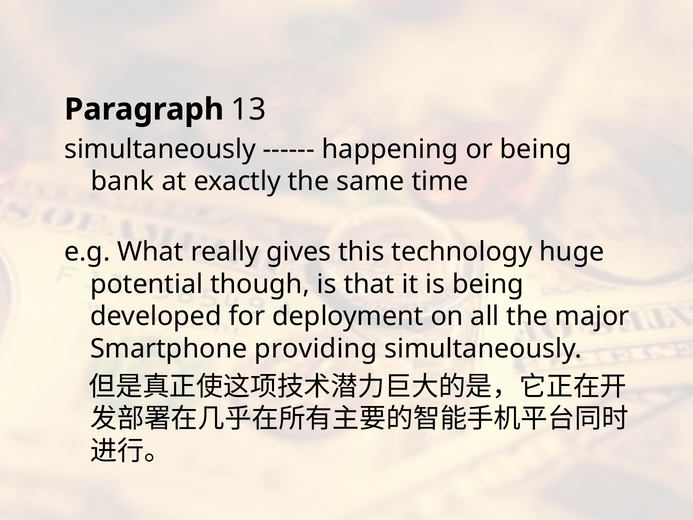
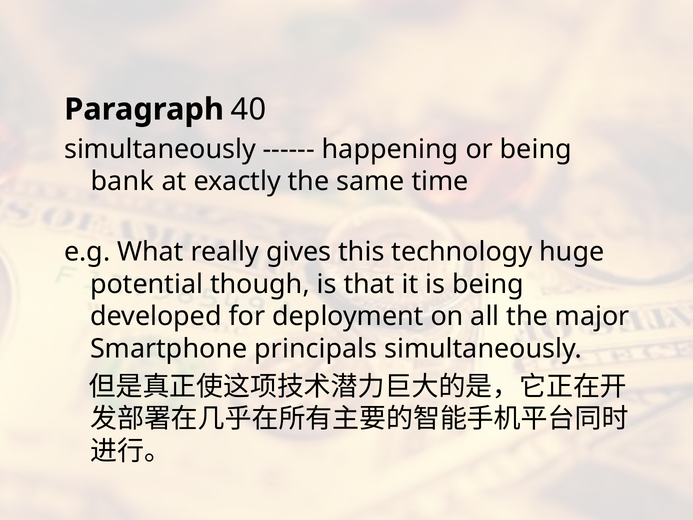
13: 13 -> 40 (249, 109)
providing: providing -> principals (316, 349)
